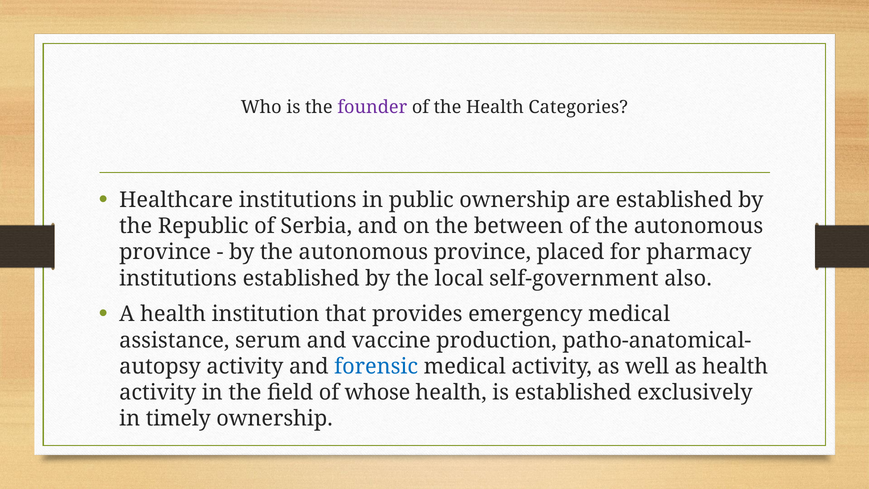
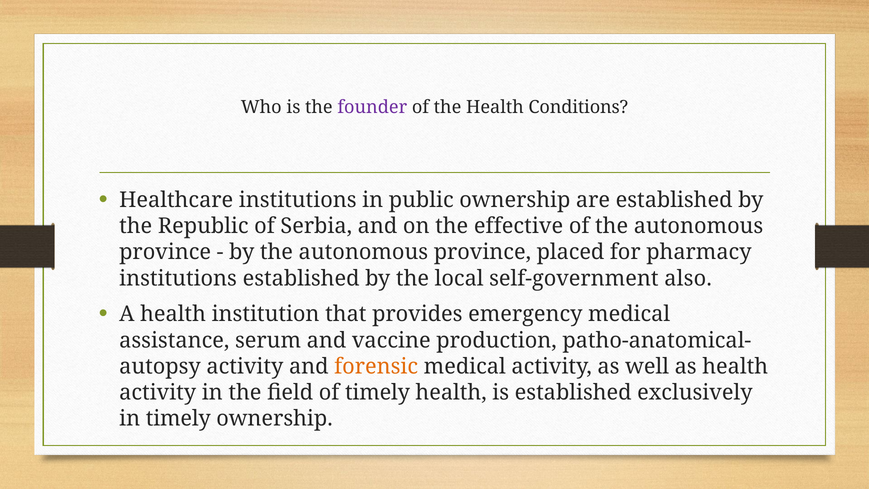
Categories: Categories -> Conditions (578, 107)
between: between -> effective (519, 226)
forensic colour: blue -> orange (376, 366)
of whose: whose -> timely (377, 392)
